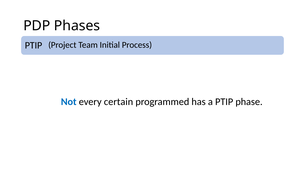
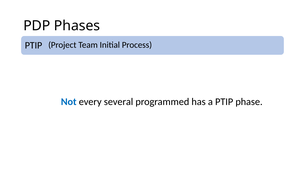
certain: certain -> several (119, 101)
